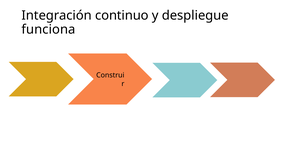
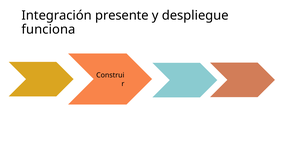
continuo: continuo -> presente (122, 15)
